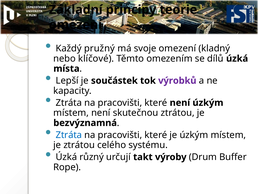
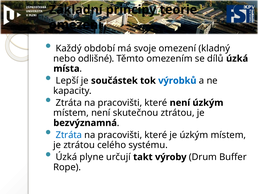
pružný: pružný -> období (100, 48)
klíčové: klíčové -> odlišné (96, 58)
výrobků colour: purple -> blue (177, 80)
různý: různý -> plyne (92, 157)
